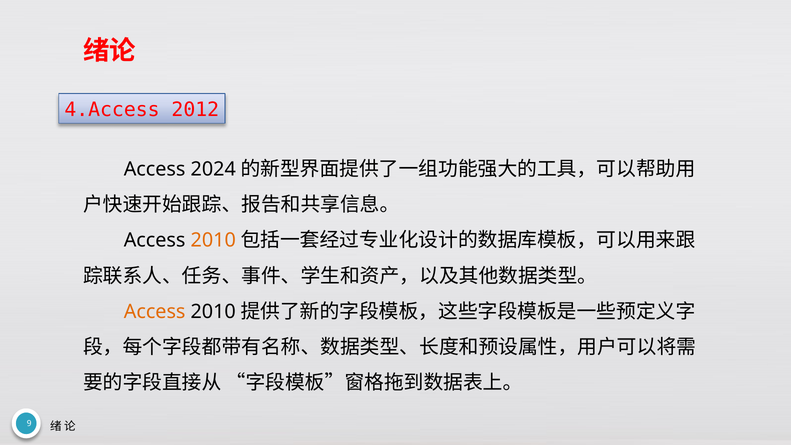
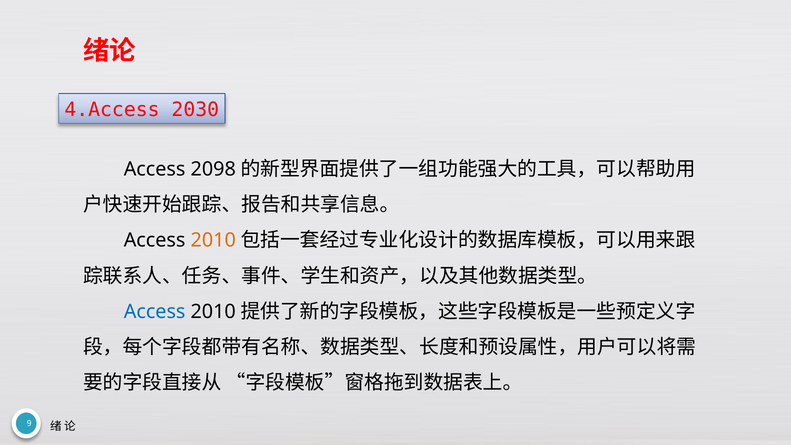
2012: 2012 -> 2030 (195, 110)
2024: 2024 -> 2098 (213, 169)
Access colour: orange -> blue (155, 312)
